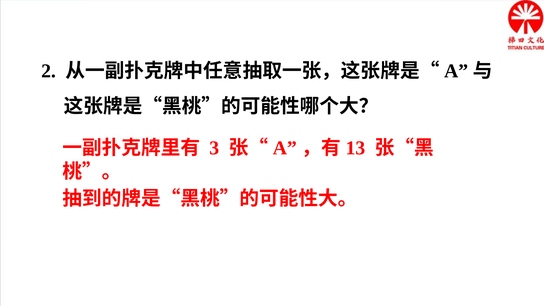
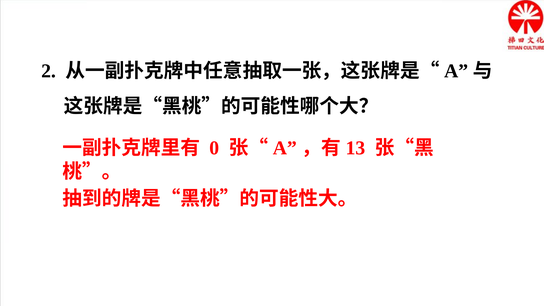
3: 3 -> 0 (214, 148)
